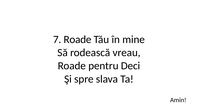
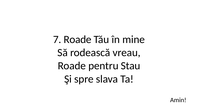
Deci: Deci -> Stau (131, 66)
